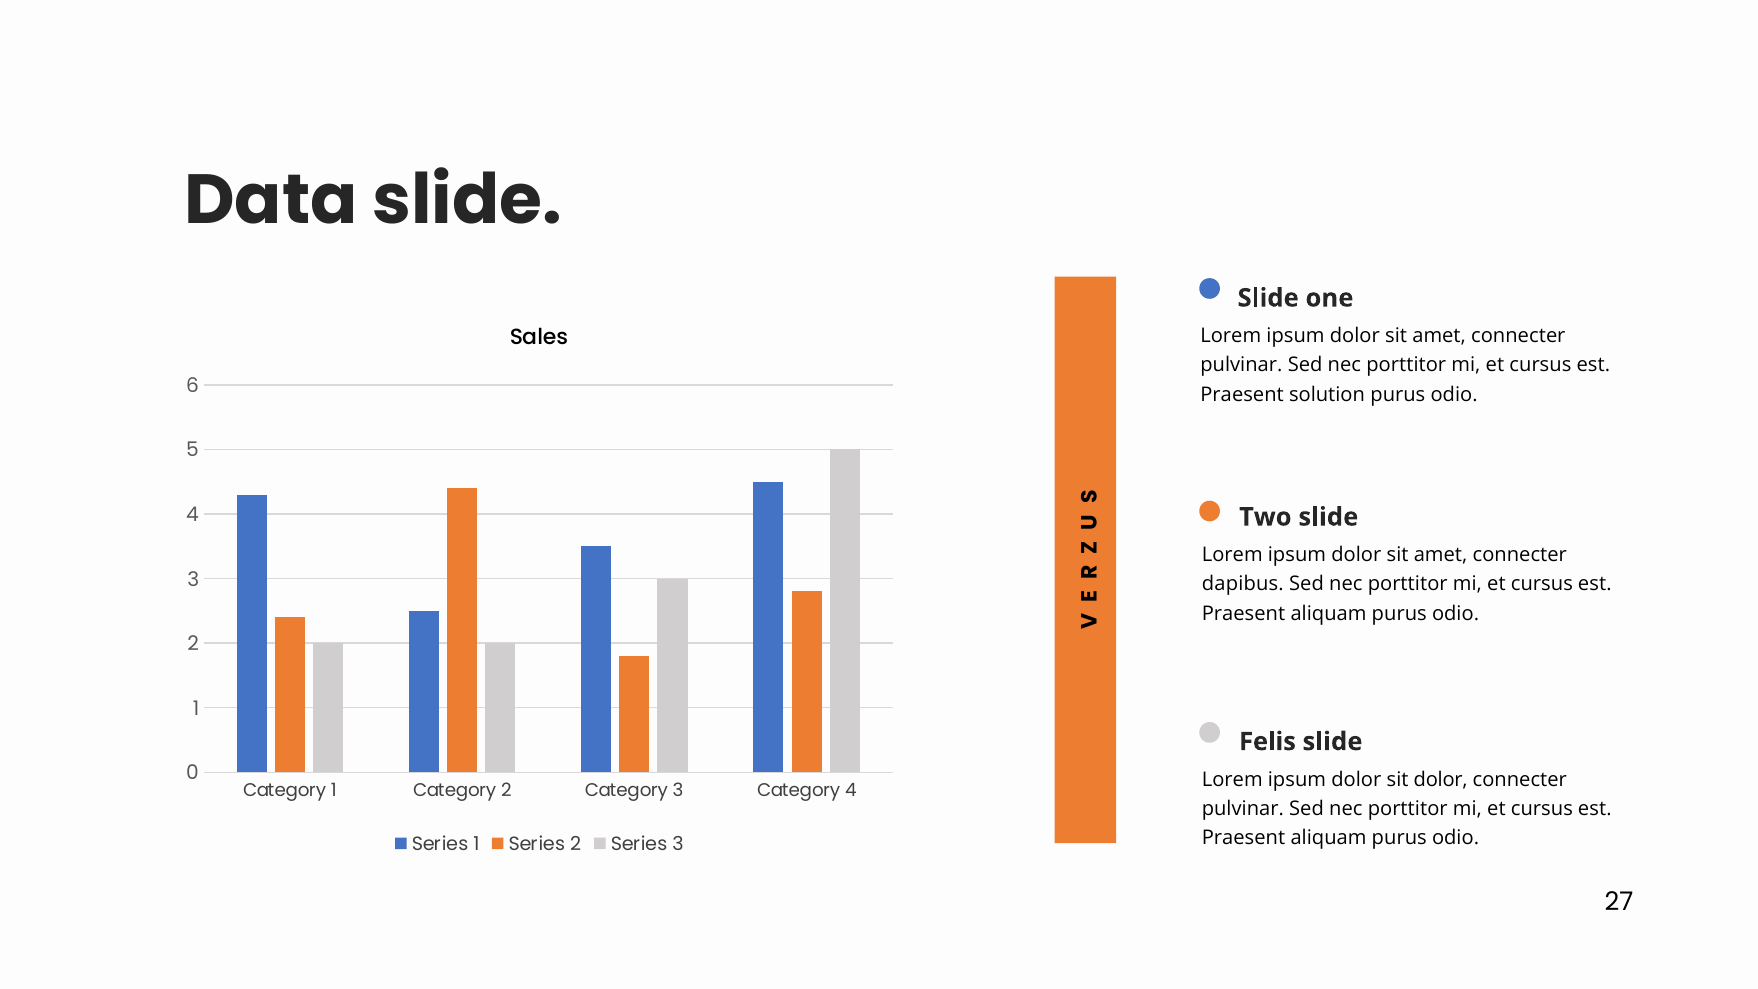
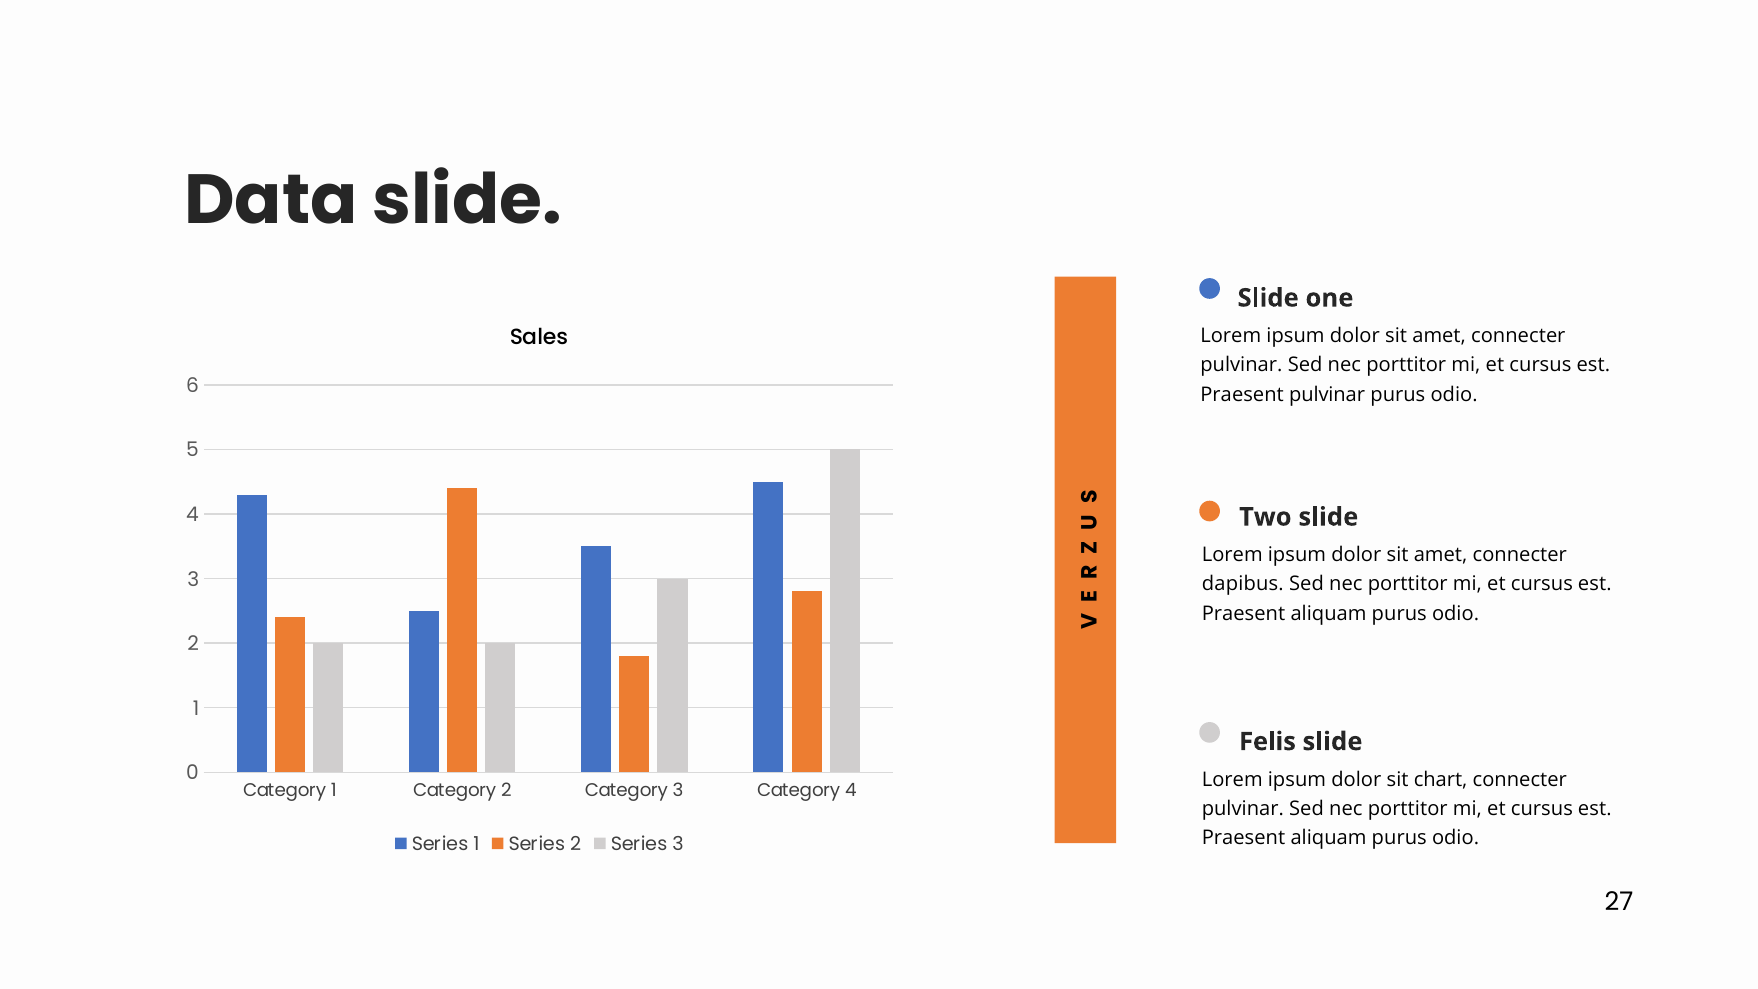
Praesent solution: solution -> pulvinar (1327, 395)
sit dolor: dolor -> chart (1441, 780)
